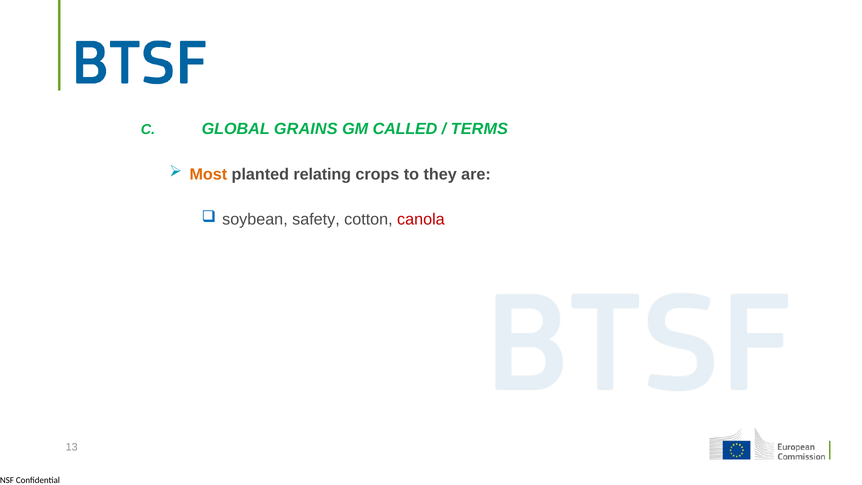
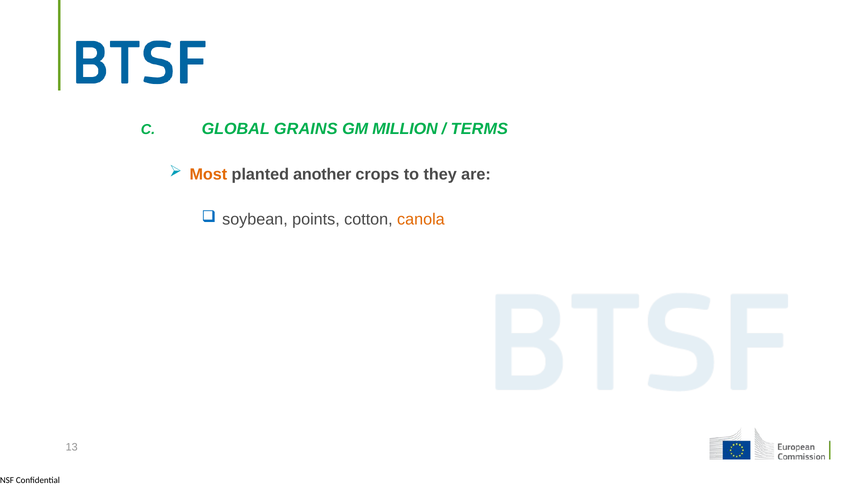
CALLED: CALLED -> MILLION (405, 129)
relating: relating -> another (322, 174)
safety: safety -> points (316, 219)
canola colour: red -> orange (421, 219)
